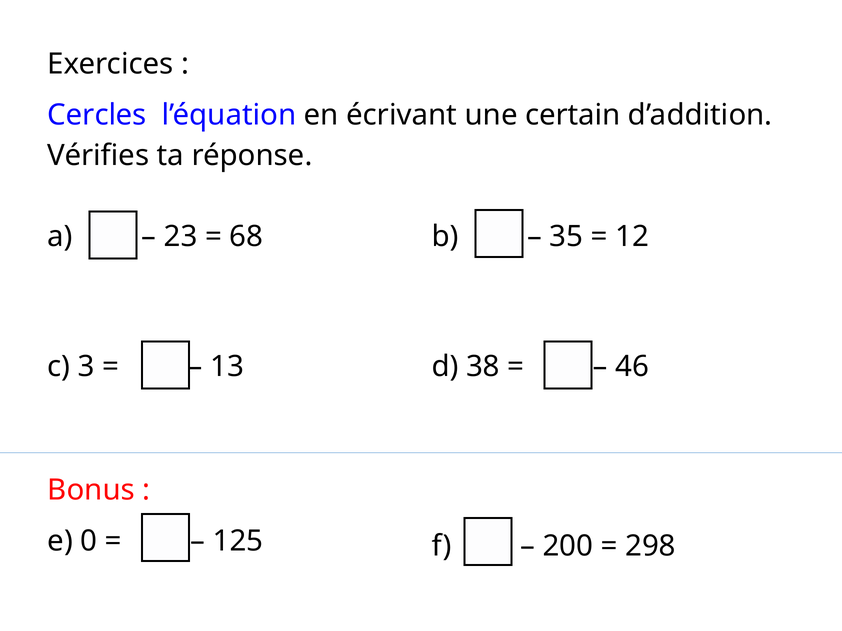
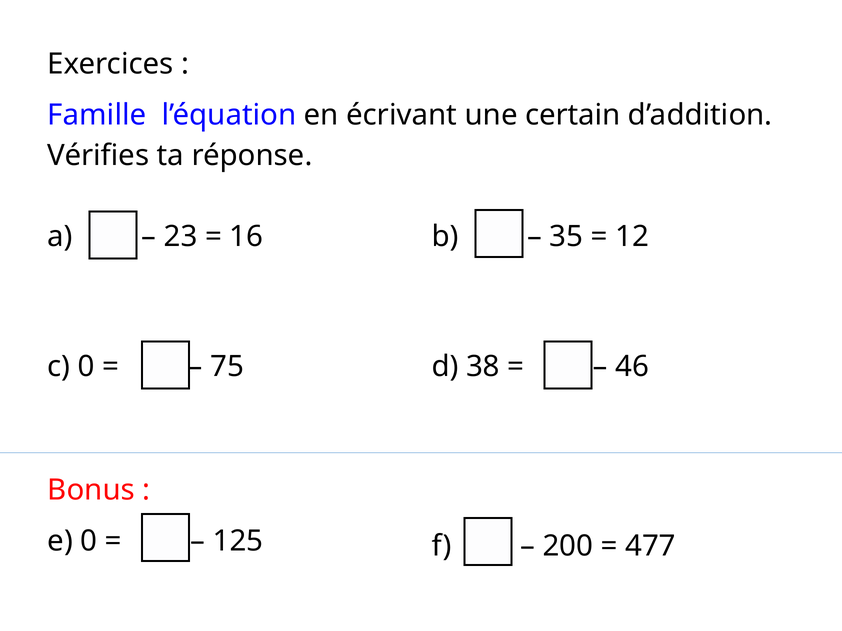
Cercles: Cercles -> Famille (97, 115)
68: 68 -> 16 (246, 237)
c 3: 3 -> 0 (86, 367)
13: 13 -> 75 (227, 367)
298: 298 -> 477 (650, 546)
